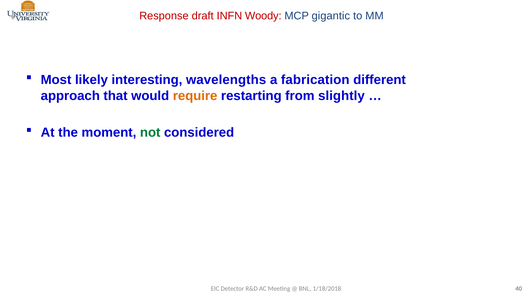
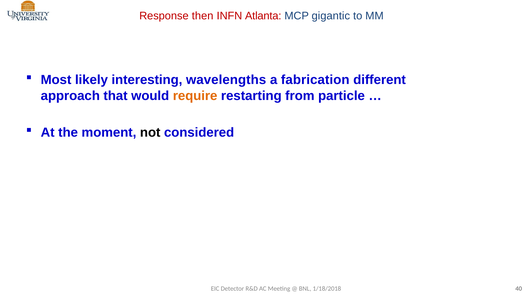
draft: draft -> then (203, 16)
Woody: Woody -> Atlanta (263, 16)
slightly: slightly -> particle (341, 96)
not colour: green -> black (150, 133)
